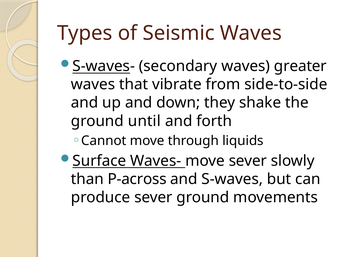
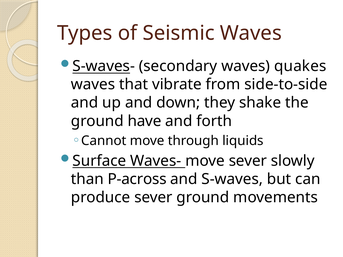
greater: greater -> quakes (300, 66)
until: until -> have (145, 121)
